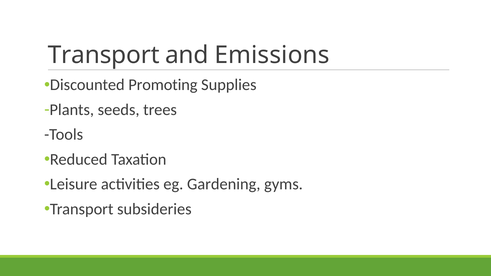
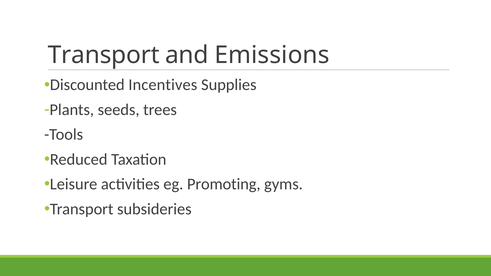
Promoting: Promoting -> Incentives (163, 85)
Gardening: Gardening -> Promoting (224, 184)
